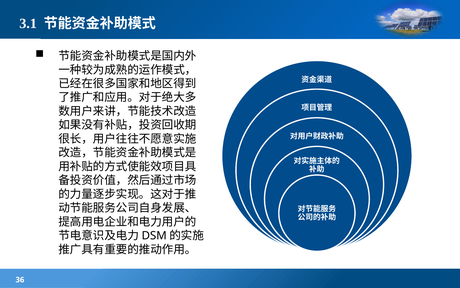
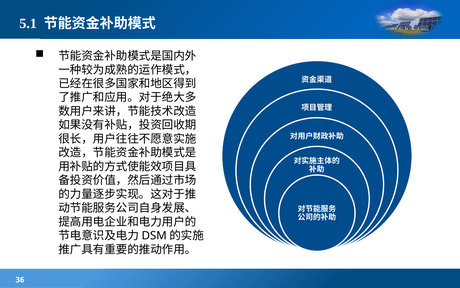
3.1: 3.1 -> 5.1 (28, 23)
